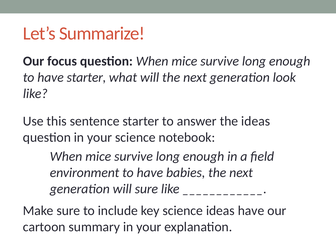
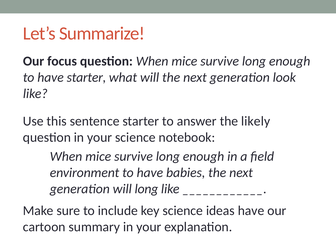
the ideas: ideas -> likely (256, 121)
will sure: sure -> long (146, 189)
